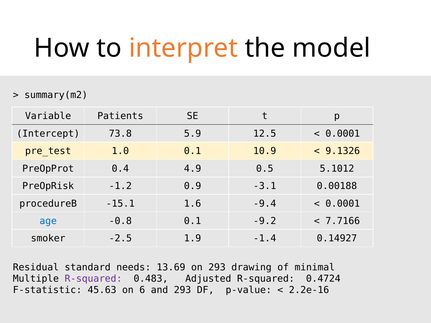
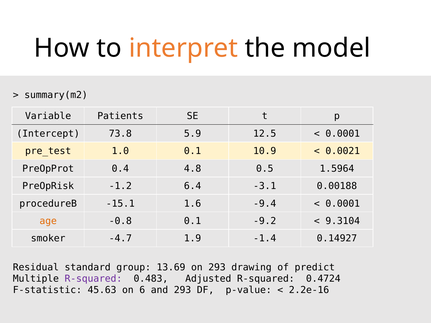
9.1326: 9.1326 -> 0.0021 (343, 151)
4.9: 4.9 -> 4.8 (193, 169)
5.1012: 5.1012 -> 1.5964 (337, 169)
0.9: 0.9 -> 6.4 (193, 186)
age colour: blue -> orange (48, 221)
7.7166: 7.7166 -> 9.3104 (343, 221)
-2.5: -2.5 -> -4.7 (120, 239)
needs: needs -> group (134, 267)
minimal: minimal -> predict (315, 267)
